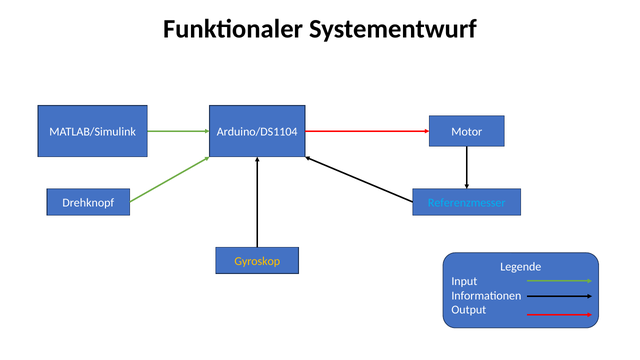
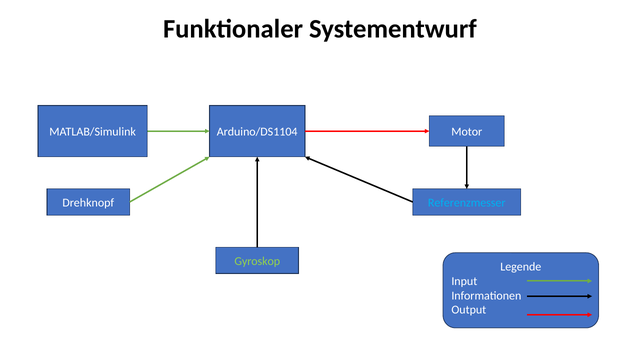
Gyroskop colour: yellow -> light green (257, 261)
